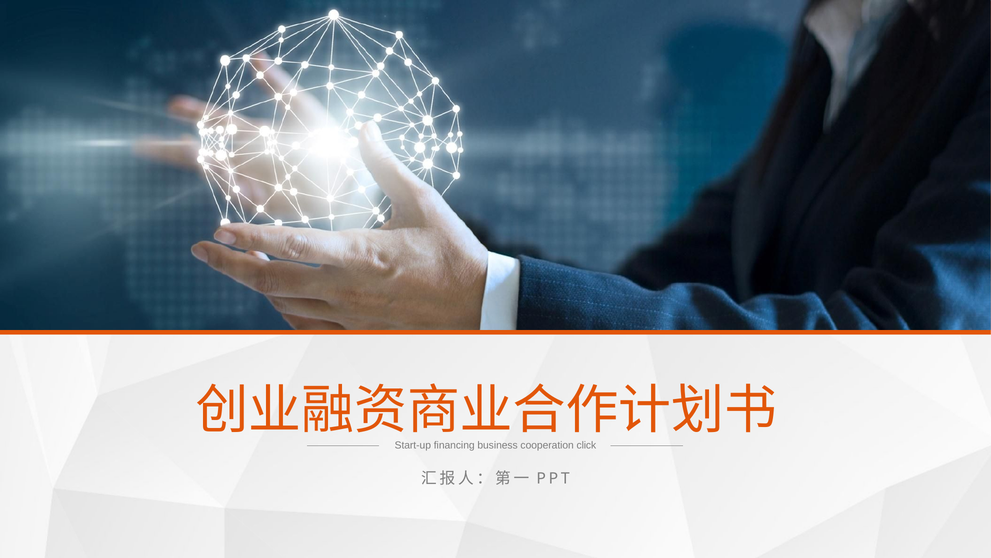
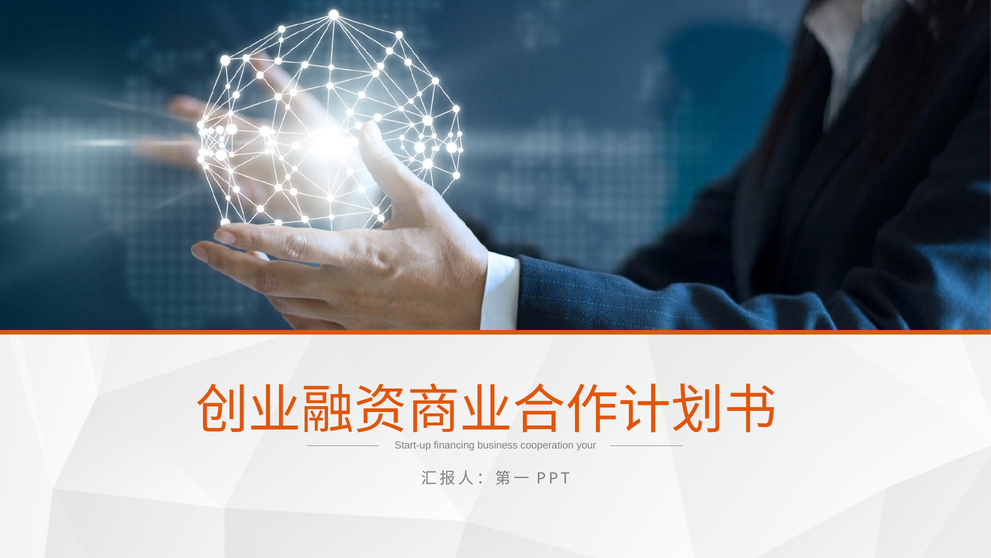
click: click -> your (586, 445)
